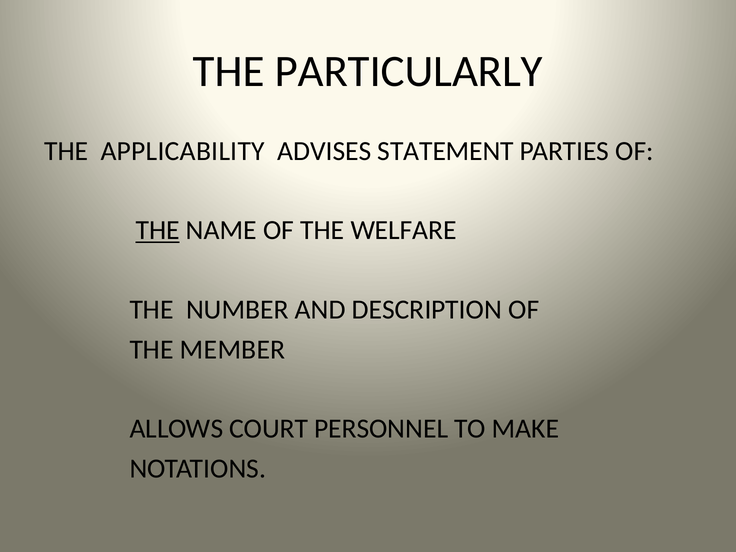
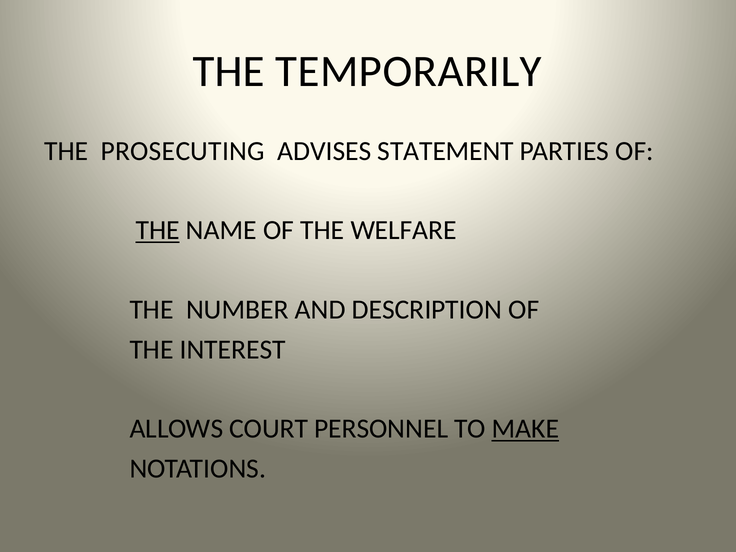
PARTICULARLY: PARTICULARLY -> TEMPORARILY (409, 71)
APPLICABILITY: APPLICABILITY -> PROSECUTING (183, 151)
MEMBER: MEMBER -> INTEREST (233, 349)
MAKE underline: none -> present (525, 429)
